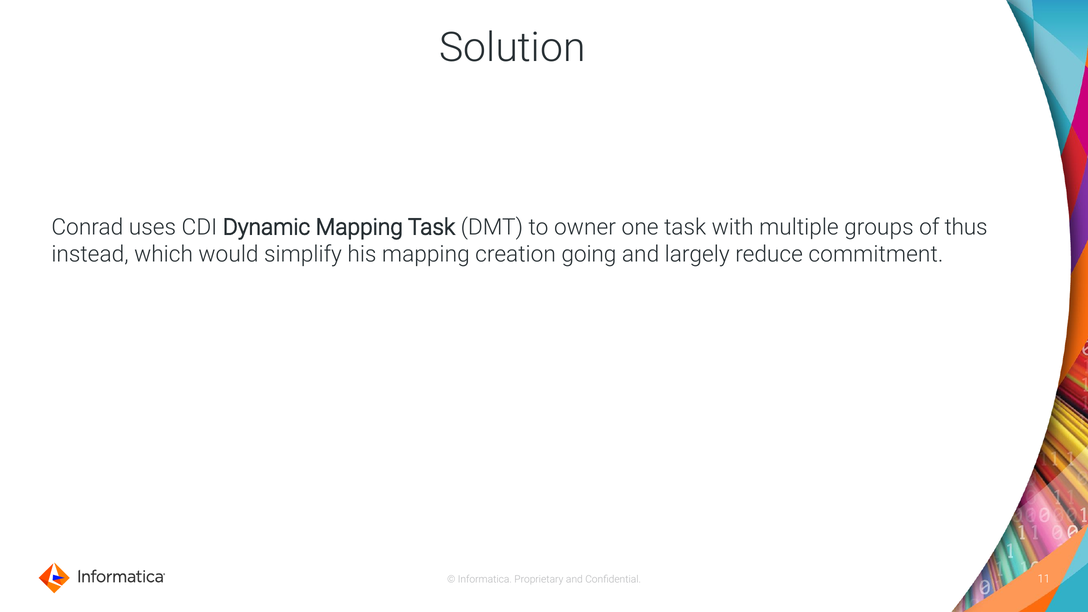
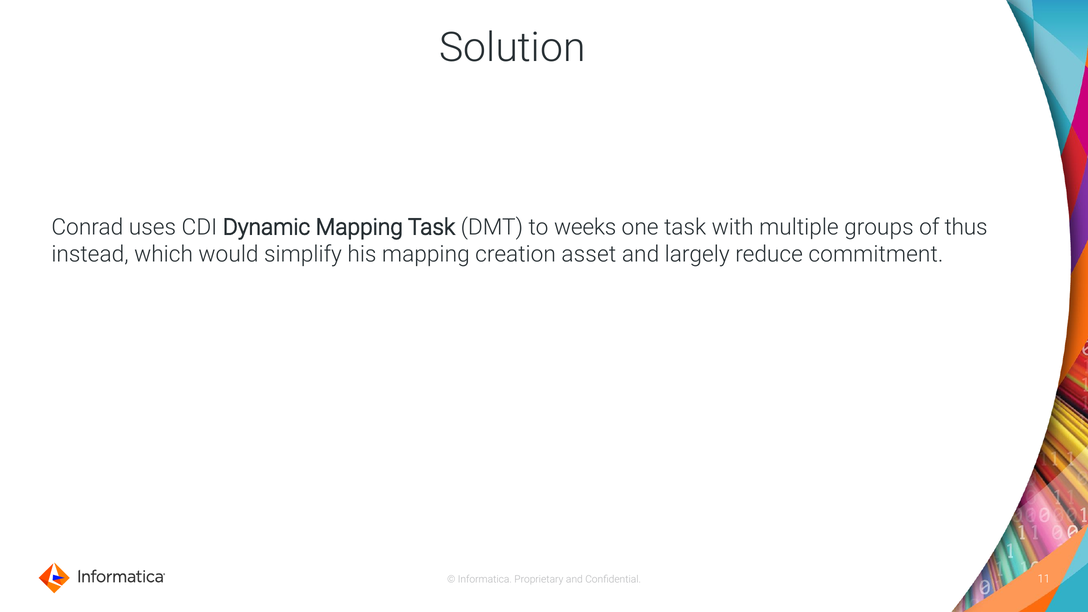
owner: owner -> weeks (585, 227)
going: going -> asset (589, 254)
